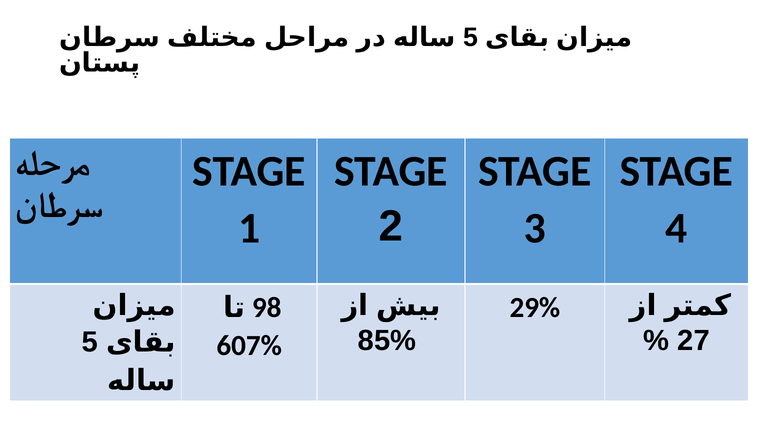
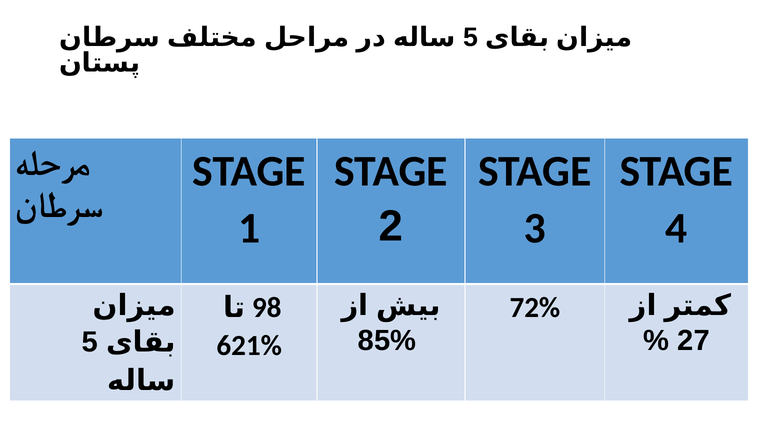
29%: 29% -> 72% (535, 307)
607%: 607% -> 621% (249, 346)
